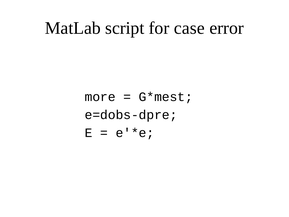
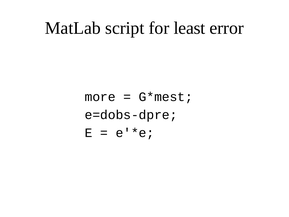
case: case -> least (189, 28)
